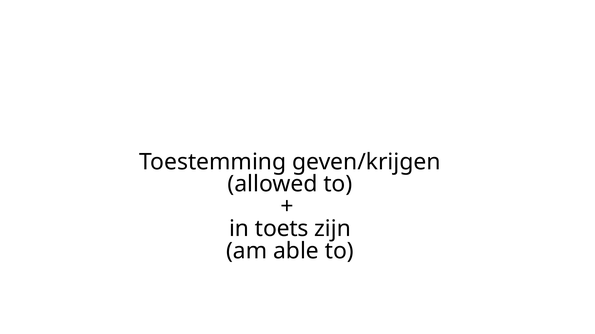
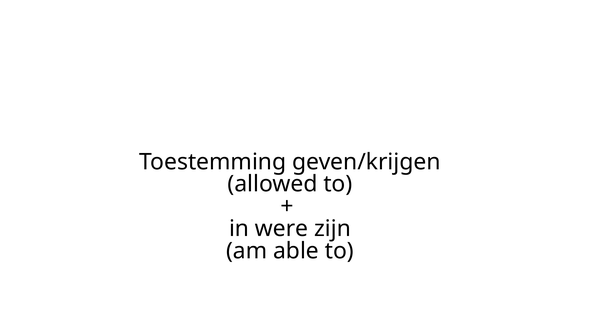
toets: toets -> were (282, 229)
